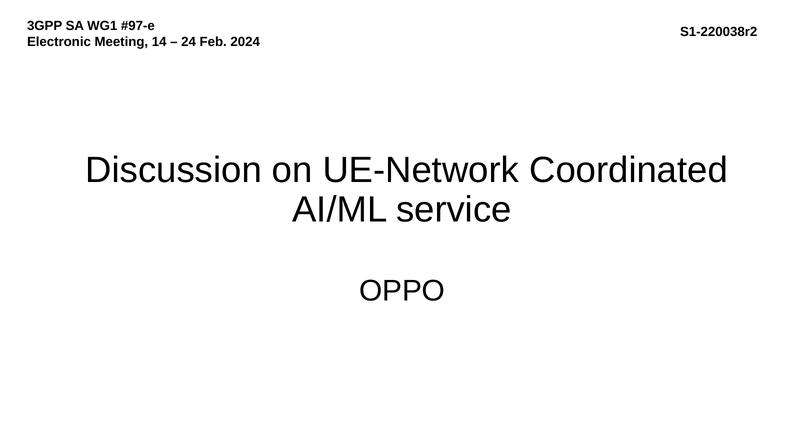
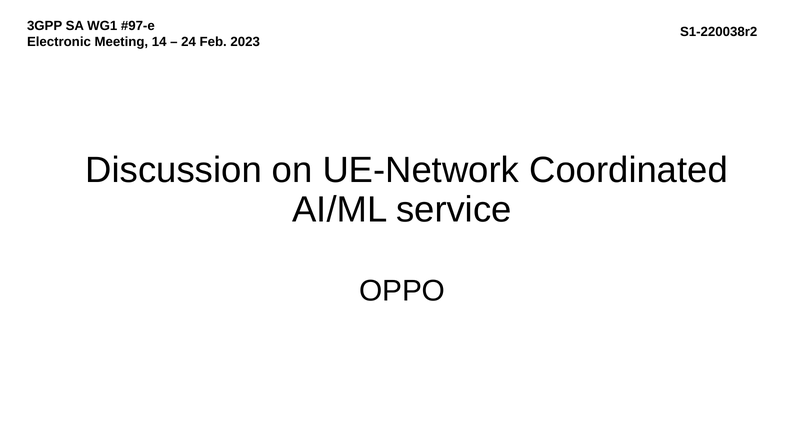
2024: 2024 -> 2023 (245, 42)
